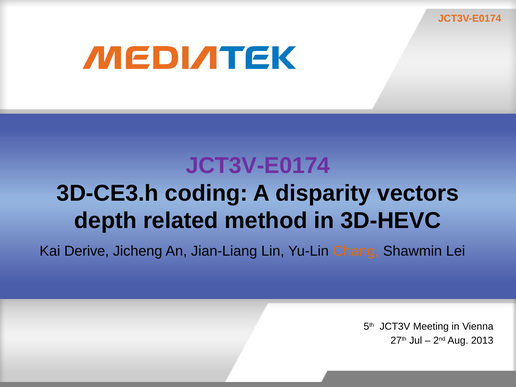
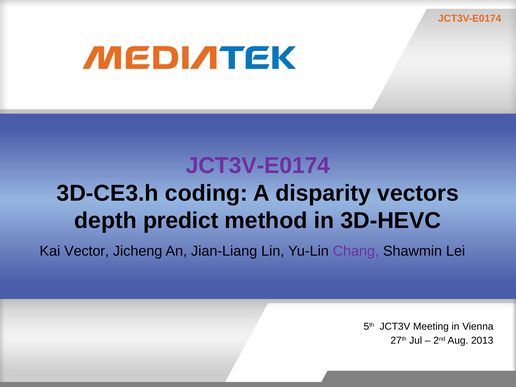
related: related -> predict (181, 221)
Derive: Derive -> Vector (87, 251)
Chang colour: orange -> purple (356, 251)
